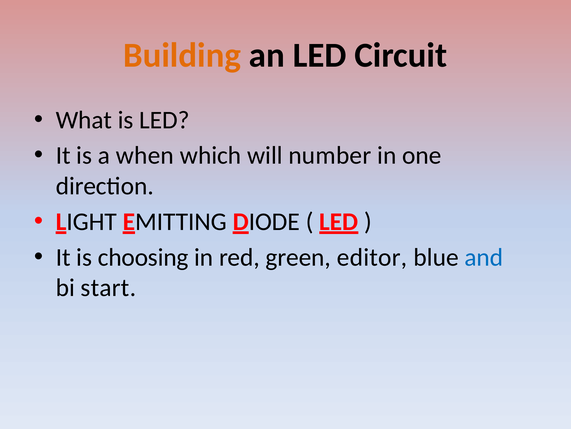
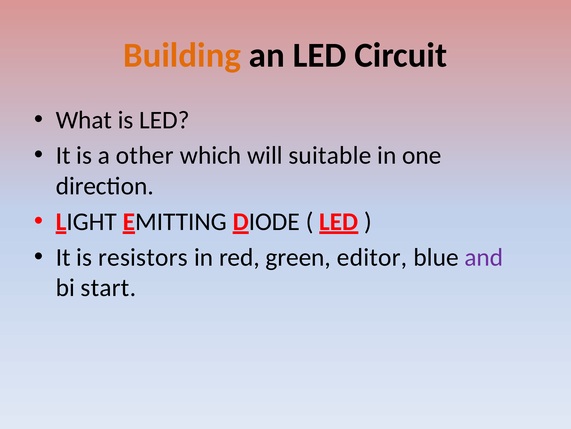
when: when -> other (145, 155)
number: number -> suitable (330, 155)
choosing: choosing -> resistors (143, 257)
and colour: blue -> purple (484, 257)
